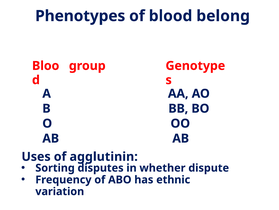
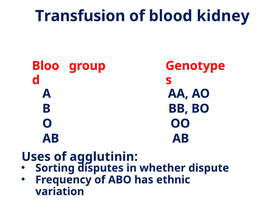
Phenotypes: Phenotypes -> Transfusion (80, 16)
belong: belong -> kidney (223, 16)
